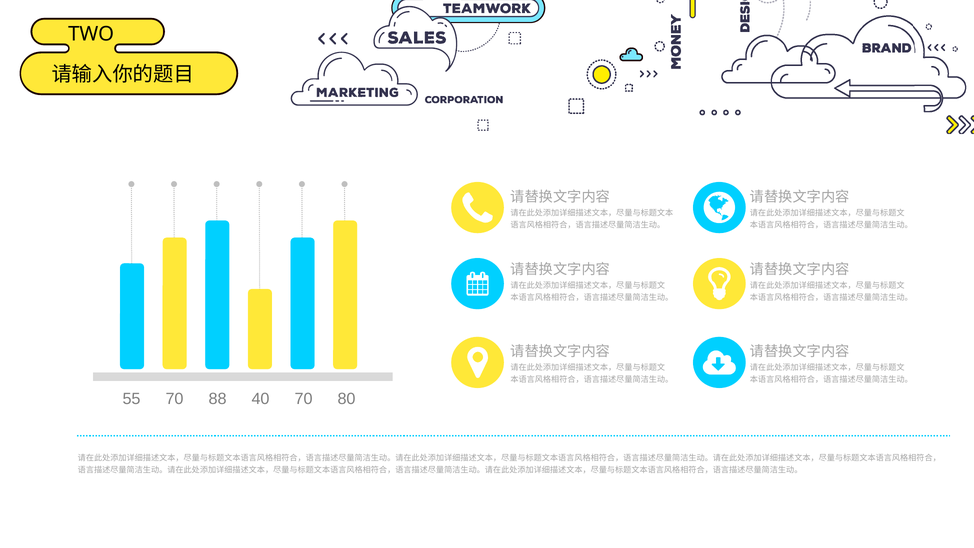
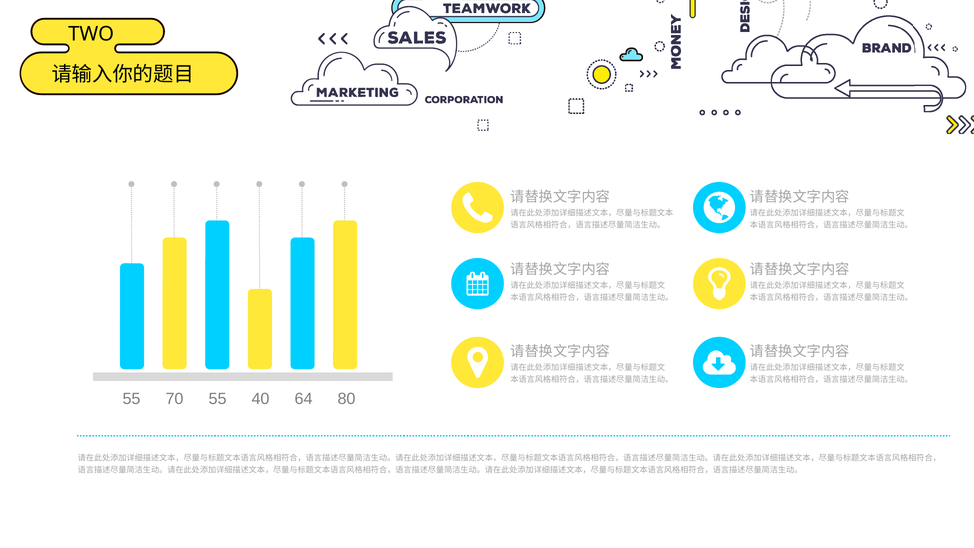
70 88: 88 -> 55 (218, 399)
40 70: 70 -> 64 (304, 399)
